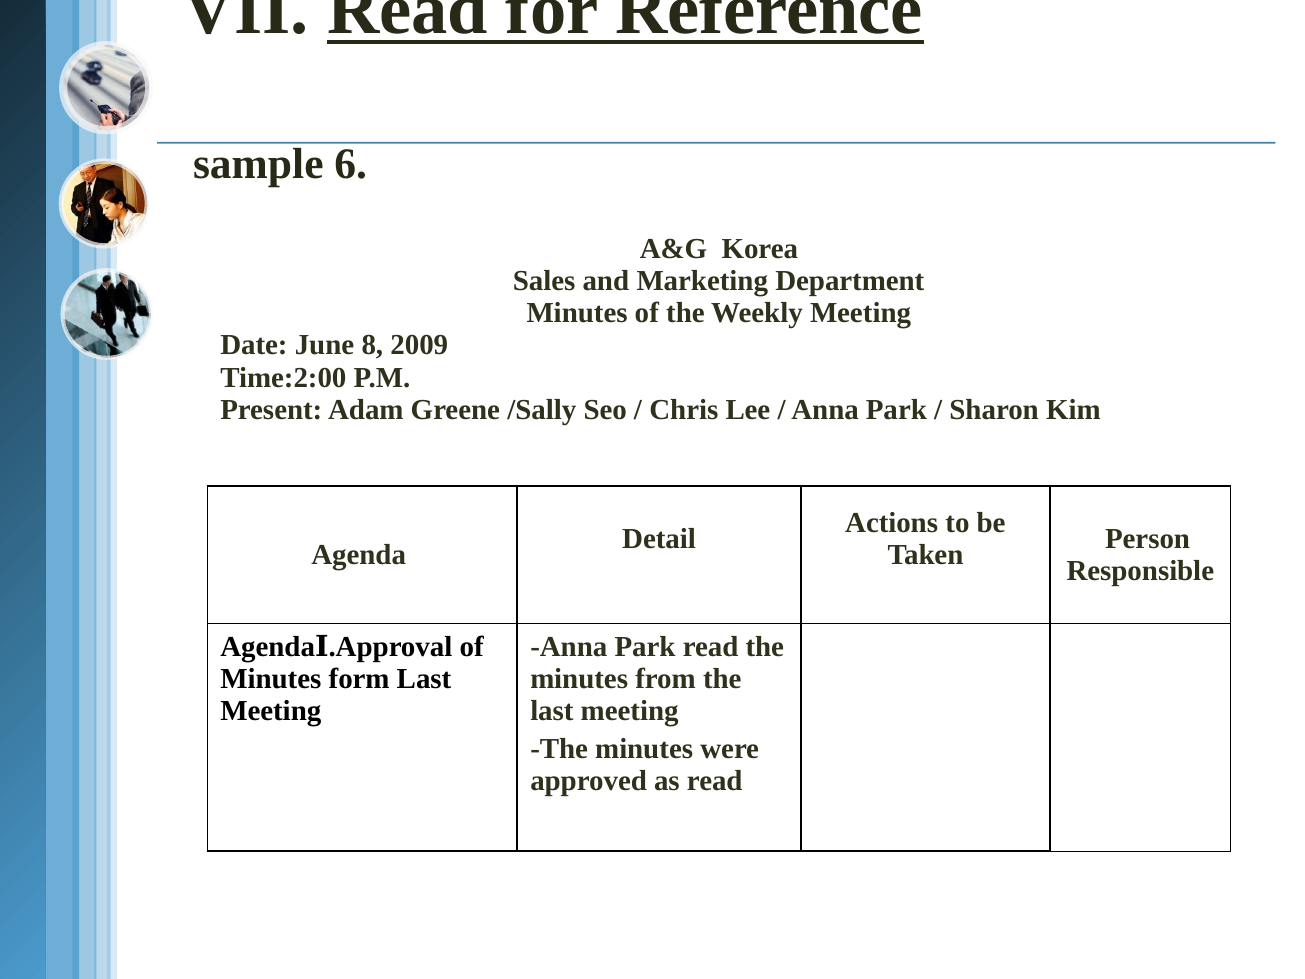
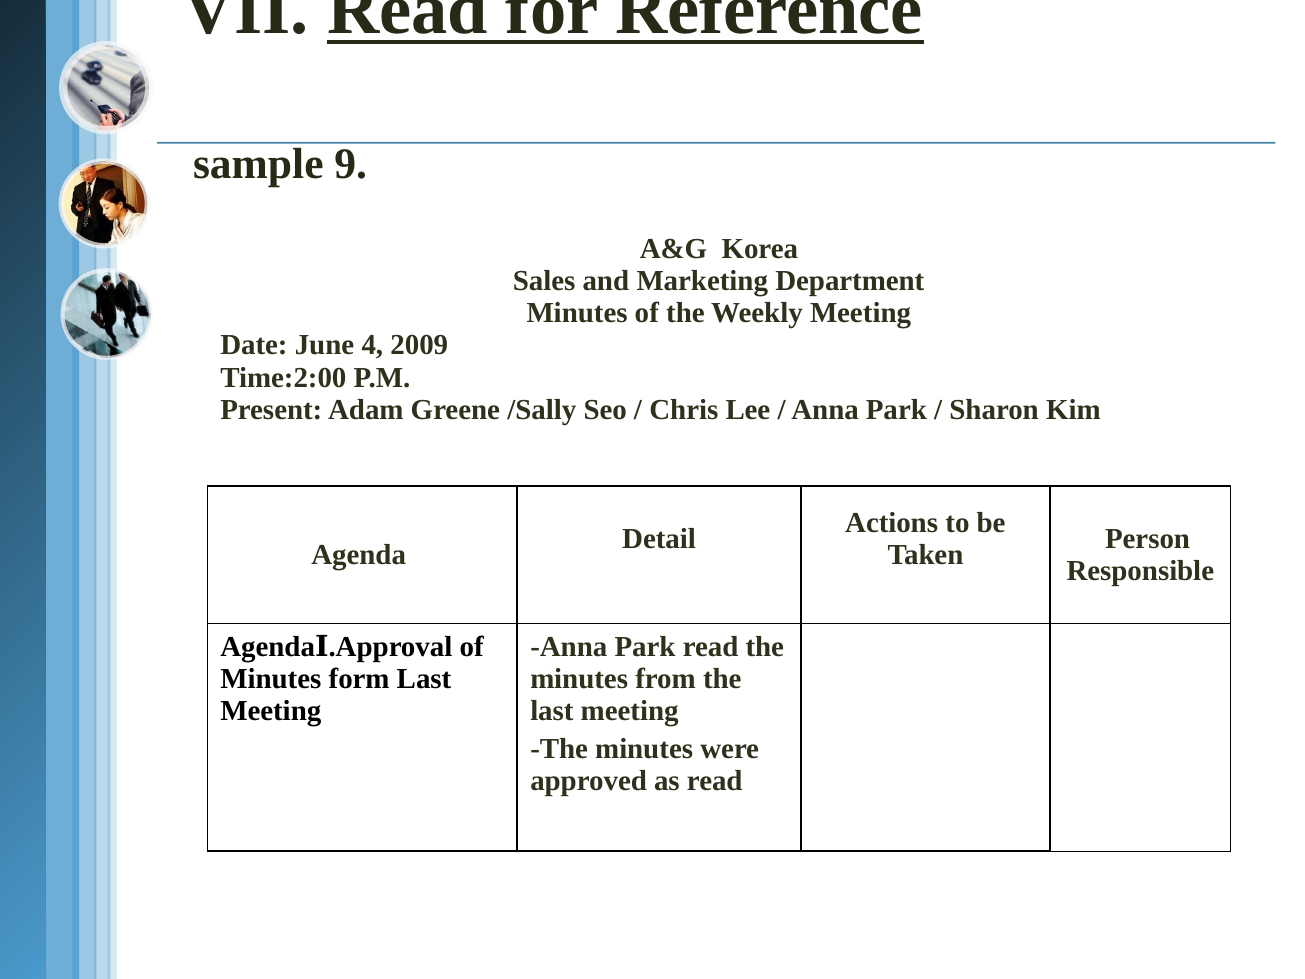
6: 6 -> 9 (351, 164)
8: 8 -> 4 (372, 345)
